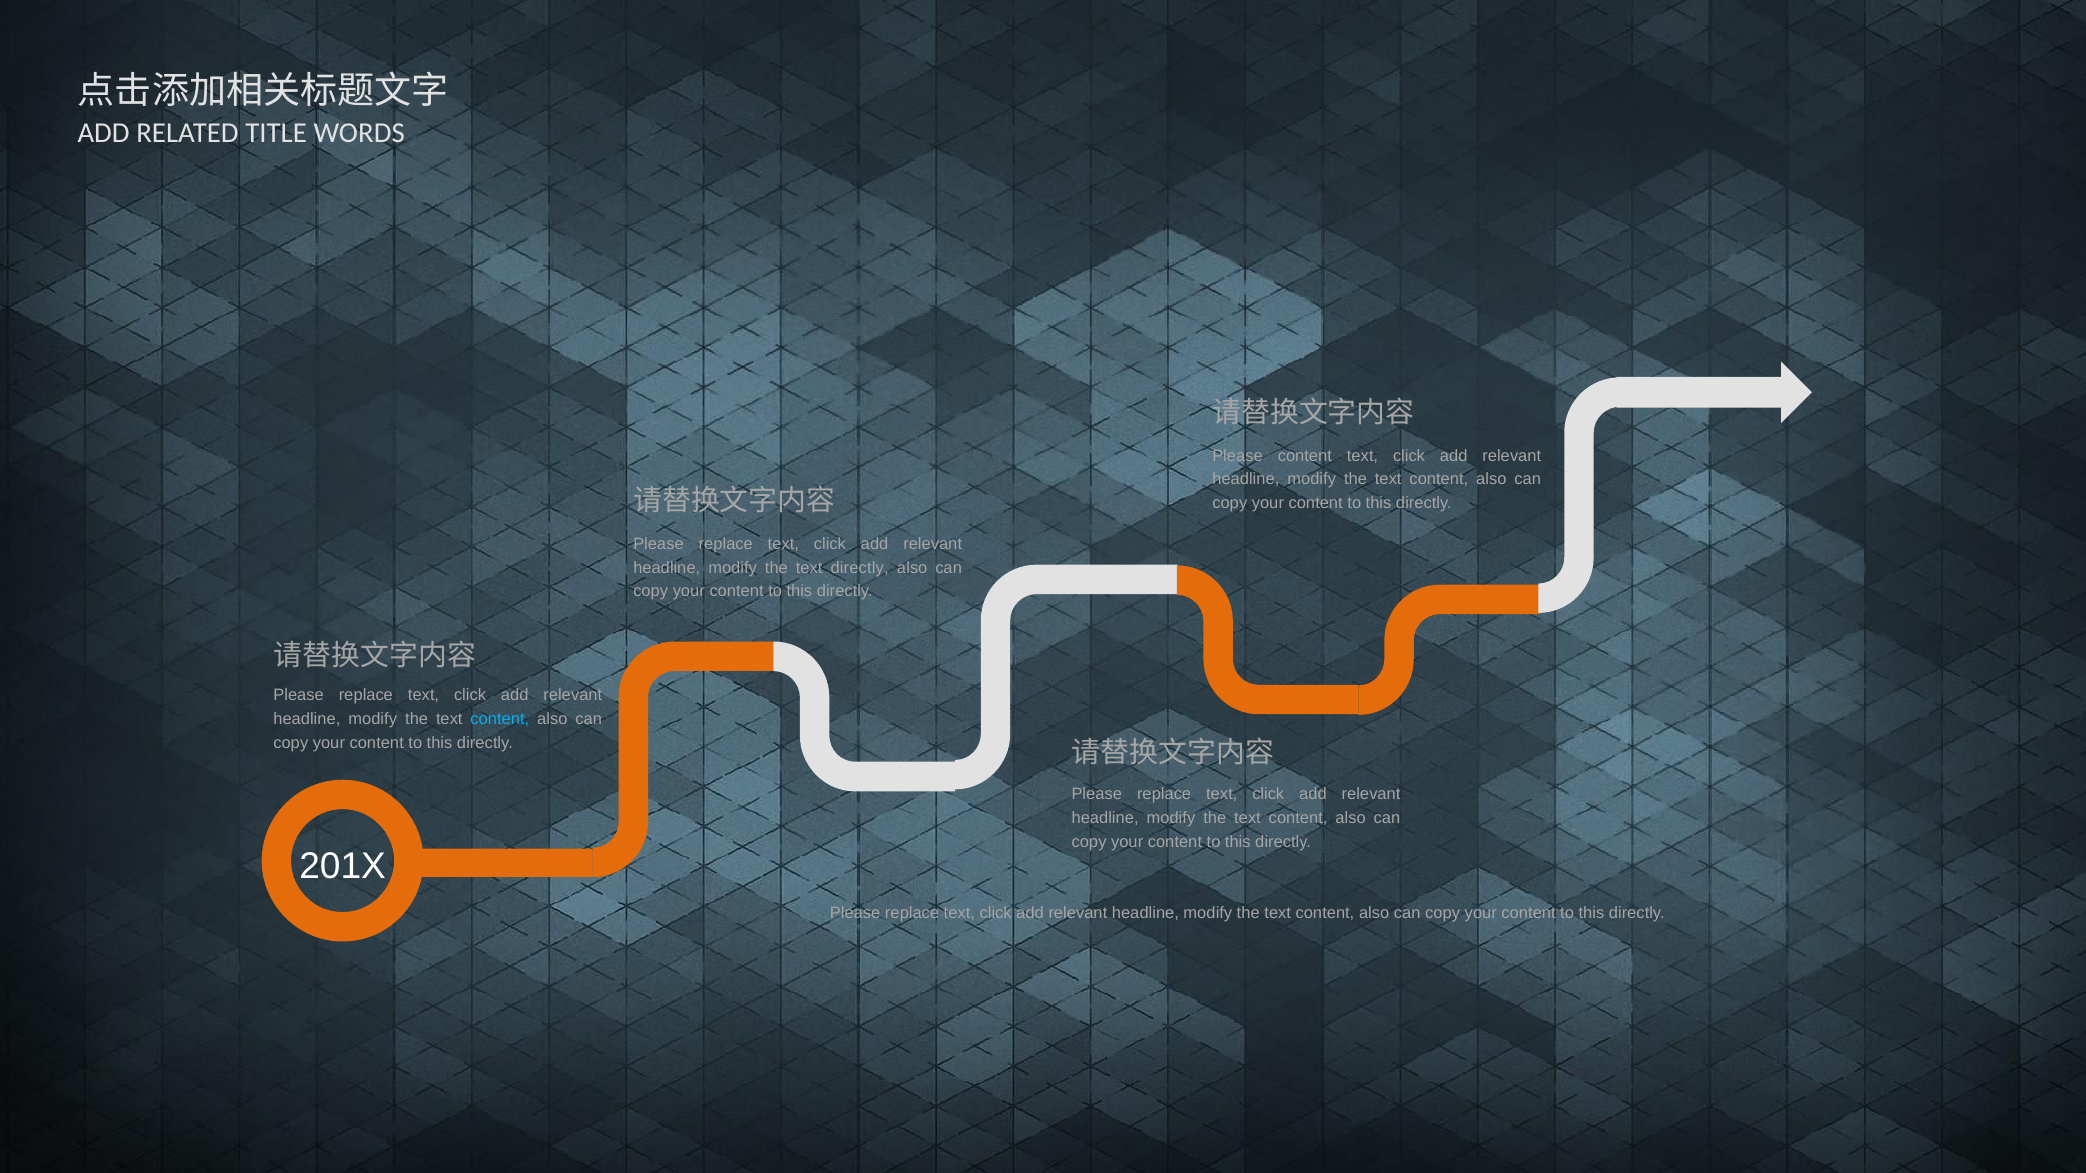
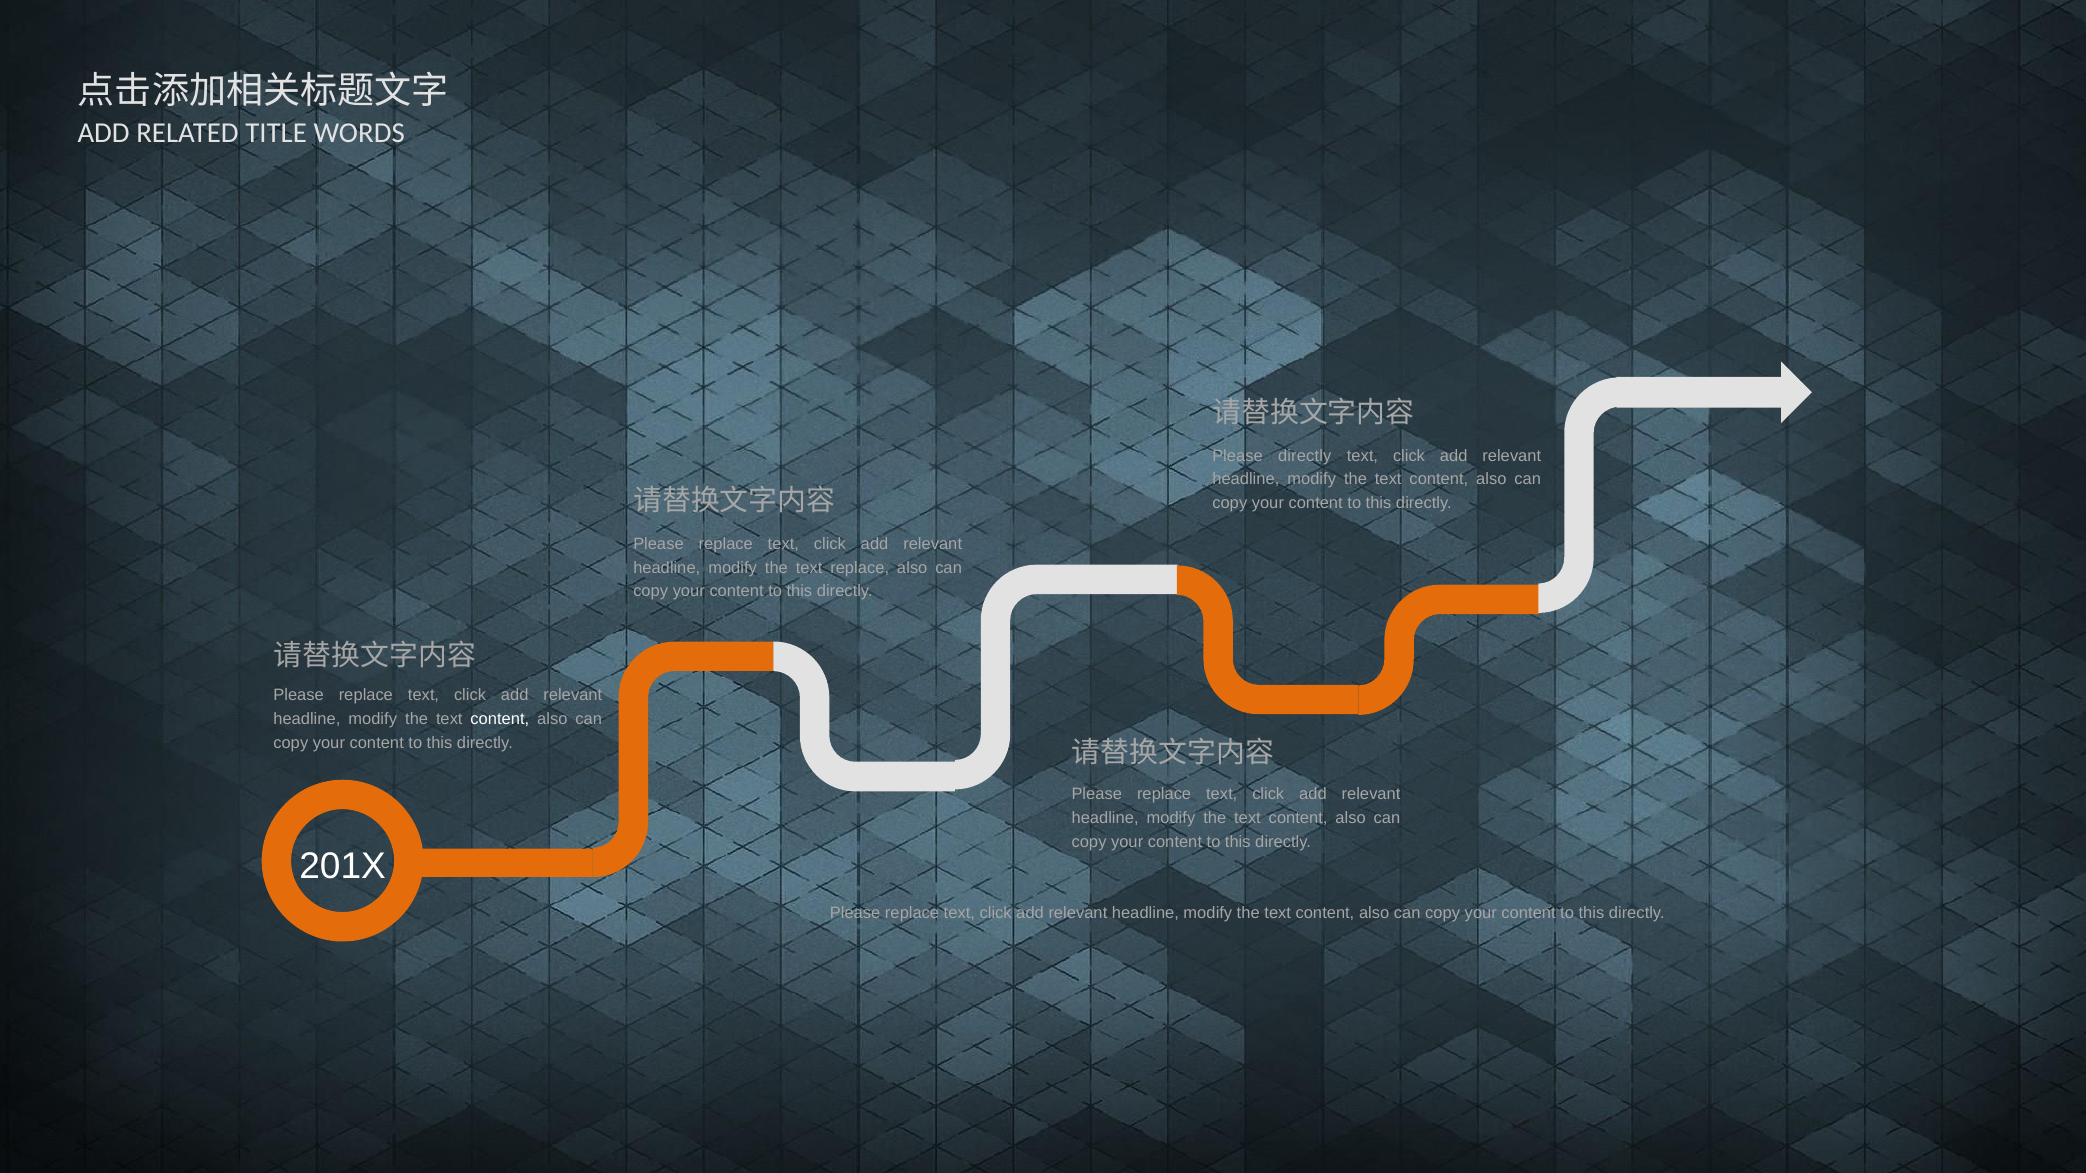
Please content: content -> directly (1305, 456)
text directly: directly -> replace (860, 568)
content colour: light blue -> white (500, 719)
